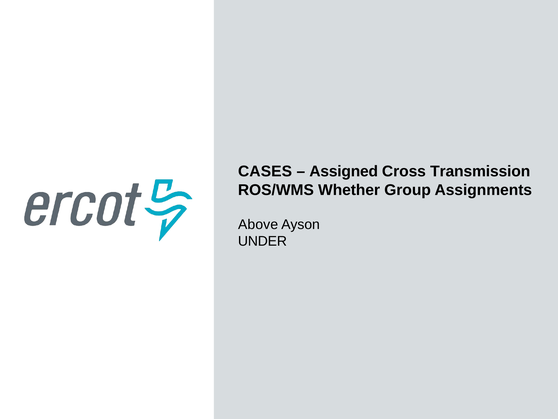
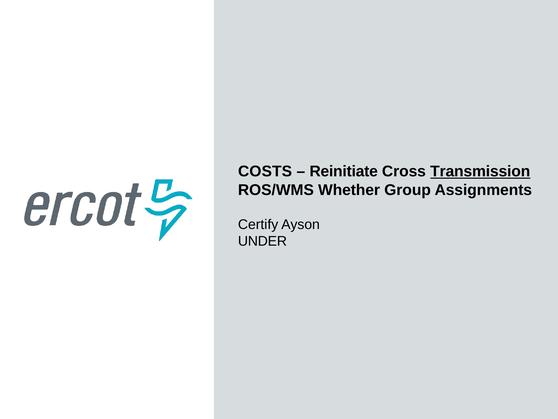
CASES: CASES -> COSTS (265, 171)
Assigned: Assigned -> Reinitiate (344, 171)
Transmission underline: none -> present (480, 171)
Above: Above -> Certify (258, 224)
